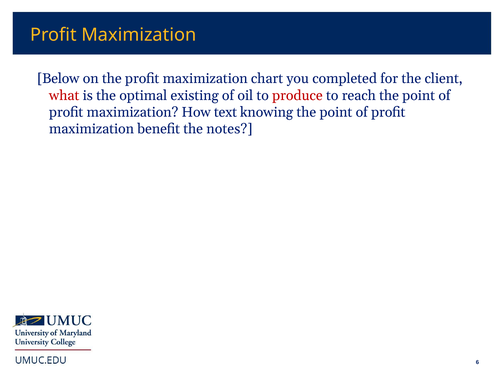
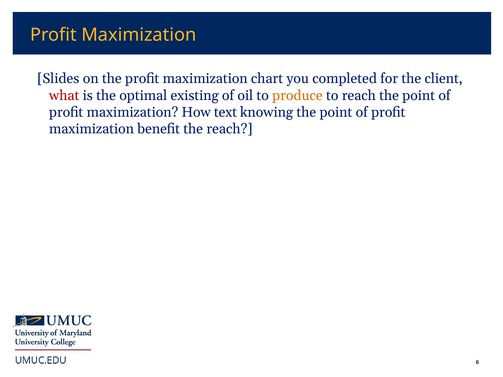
Below: Below -> Slides (58, 79)
produce colour: red -> orange (297, 96)
the notes: notes -> reach (229, 129)
